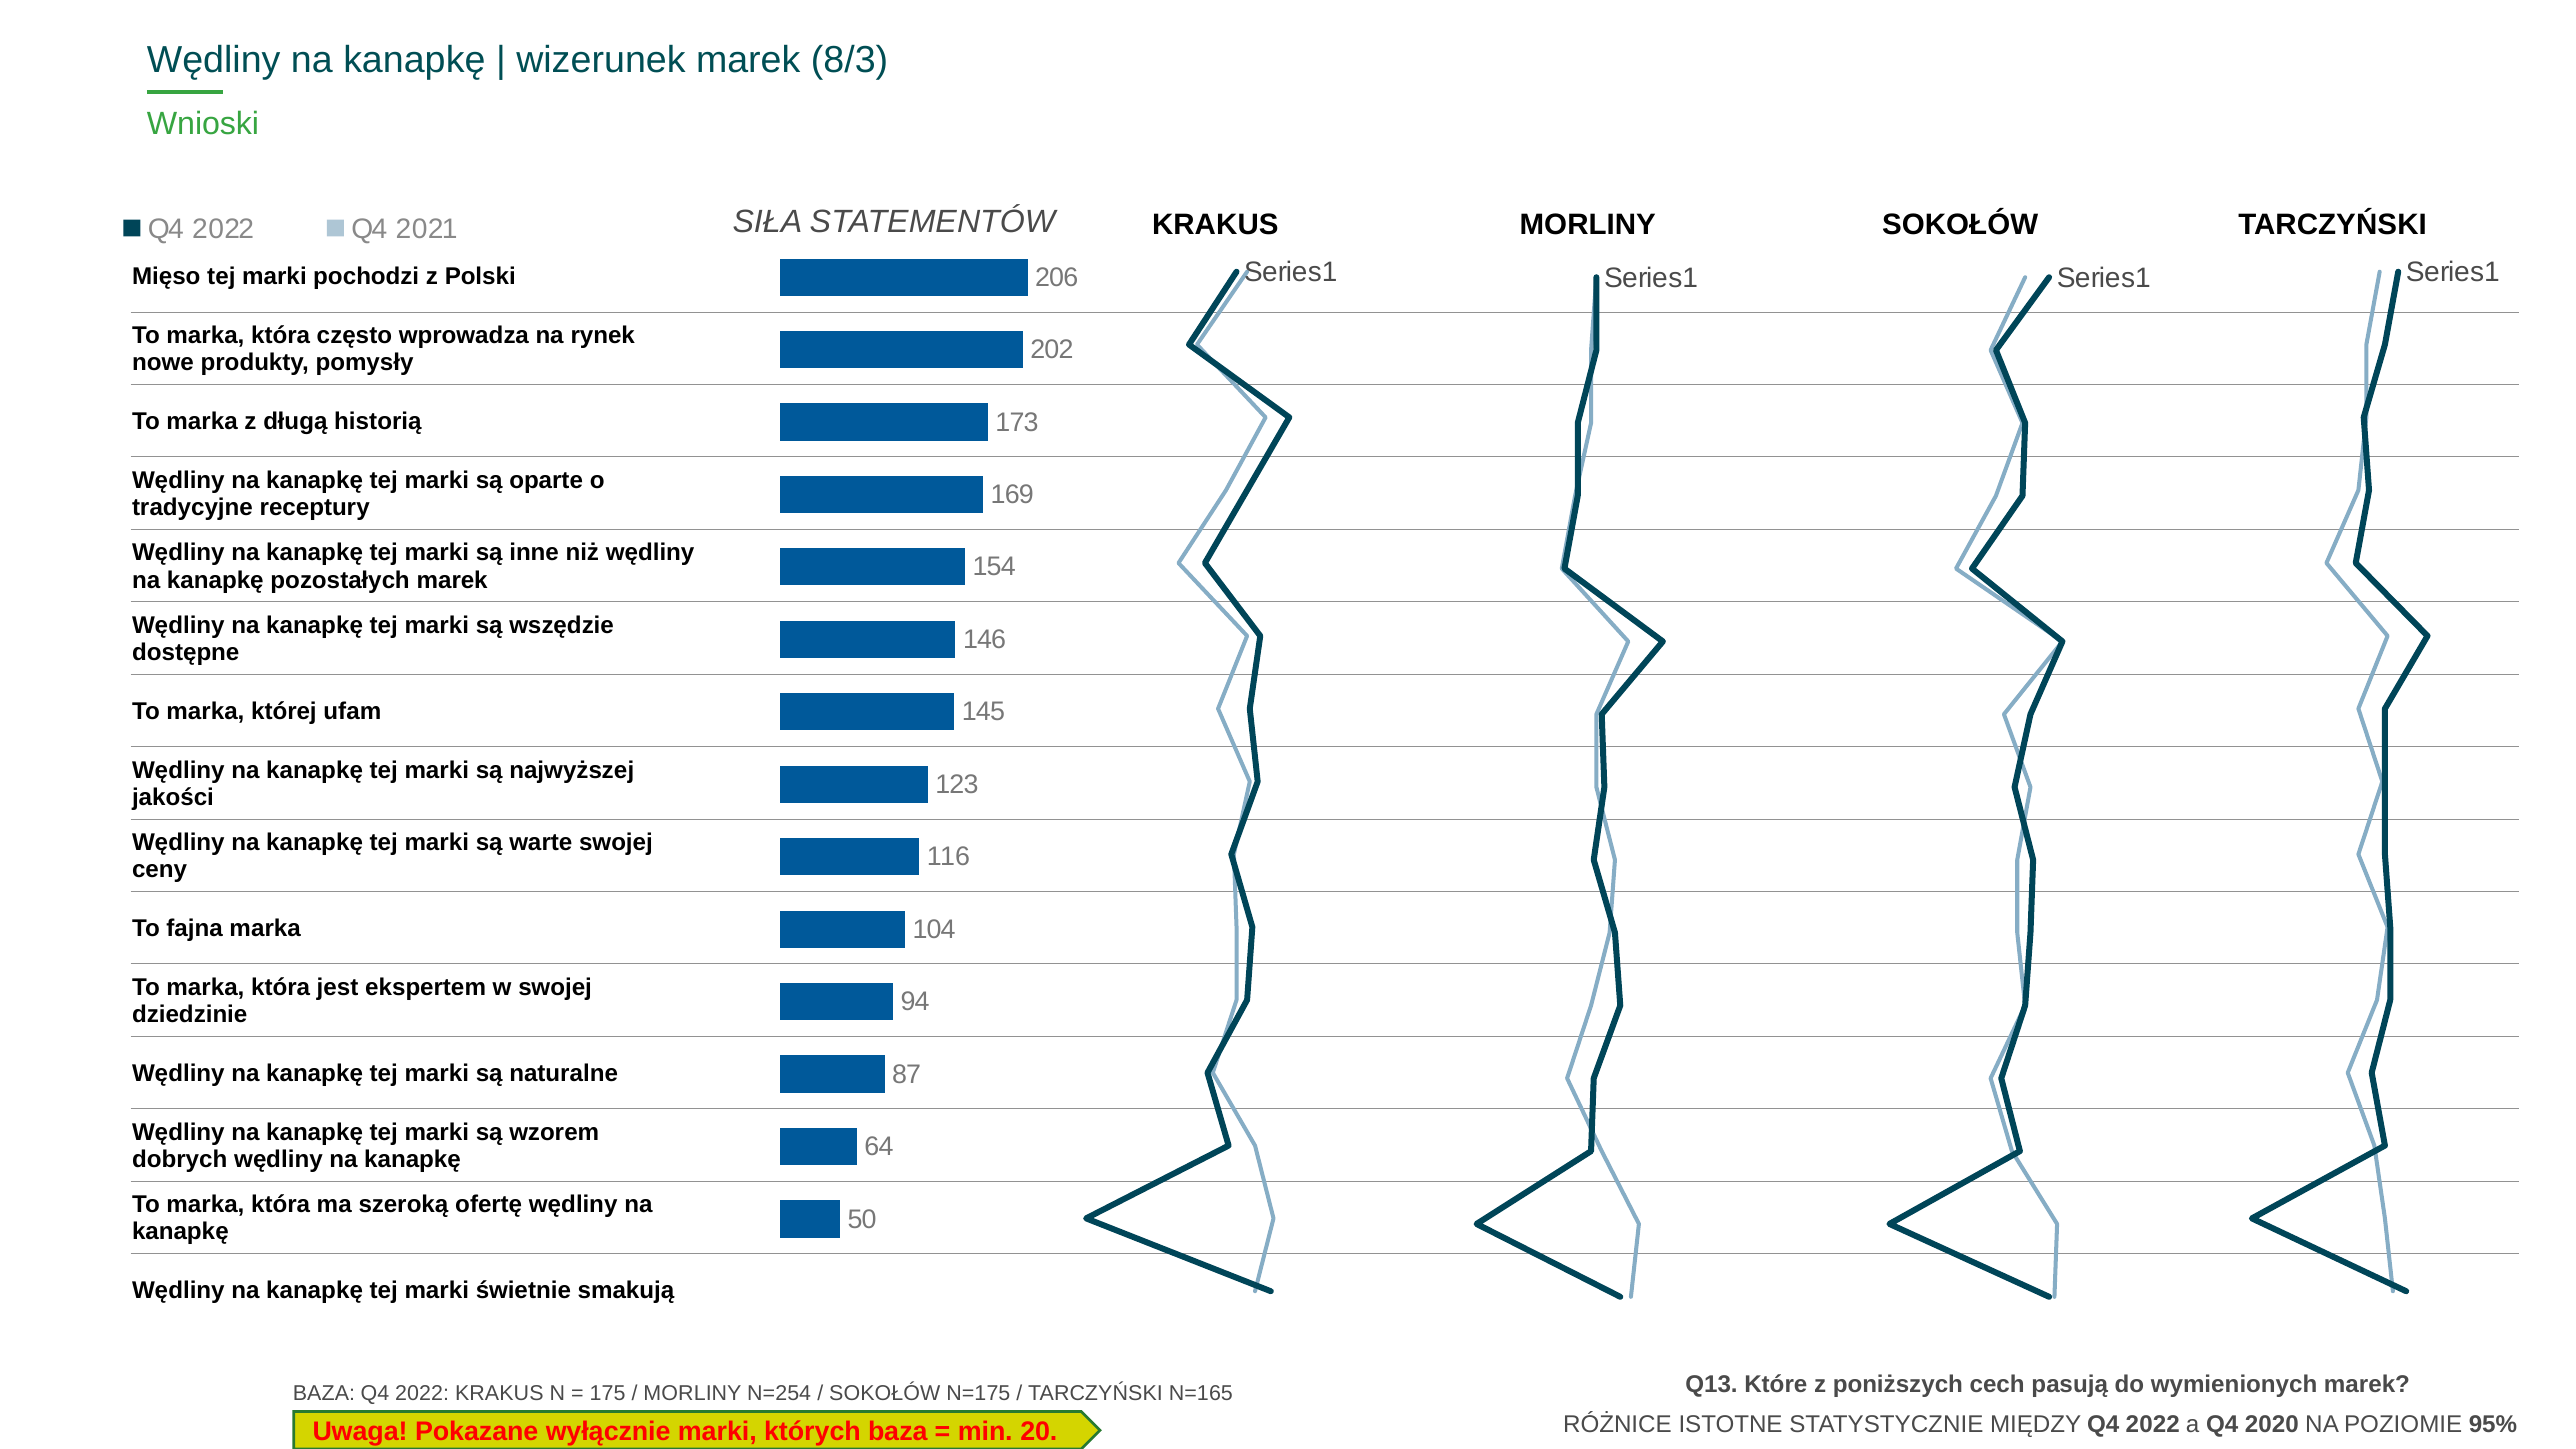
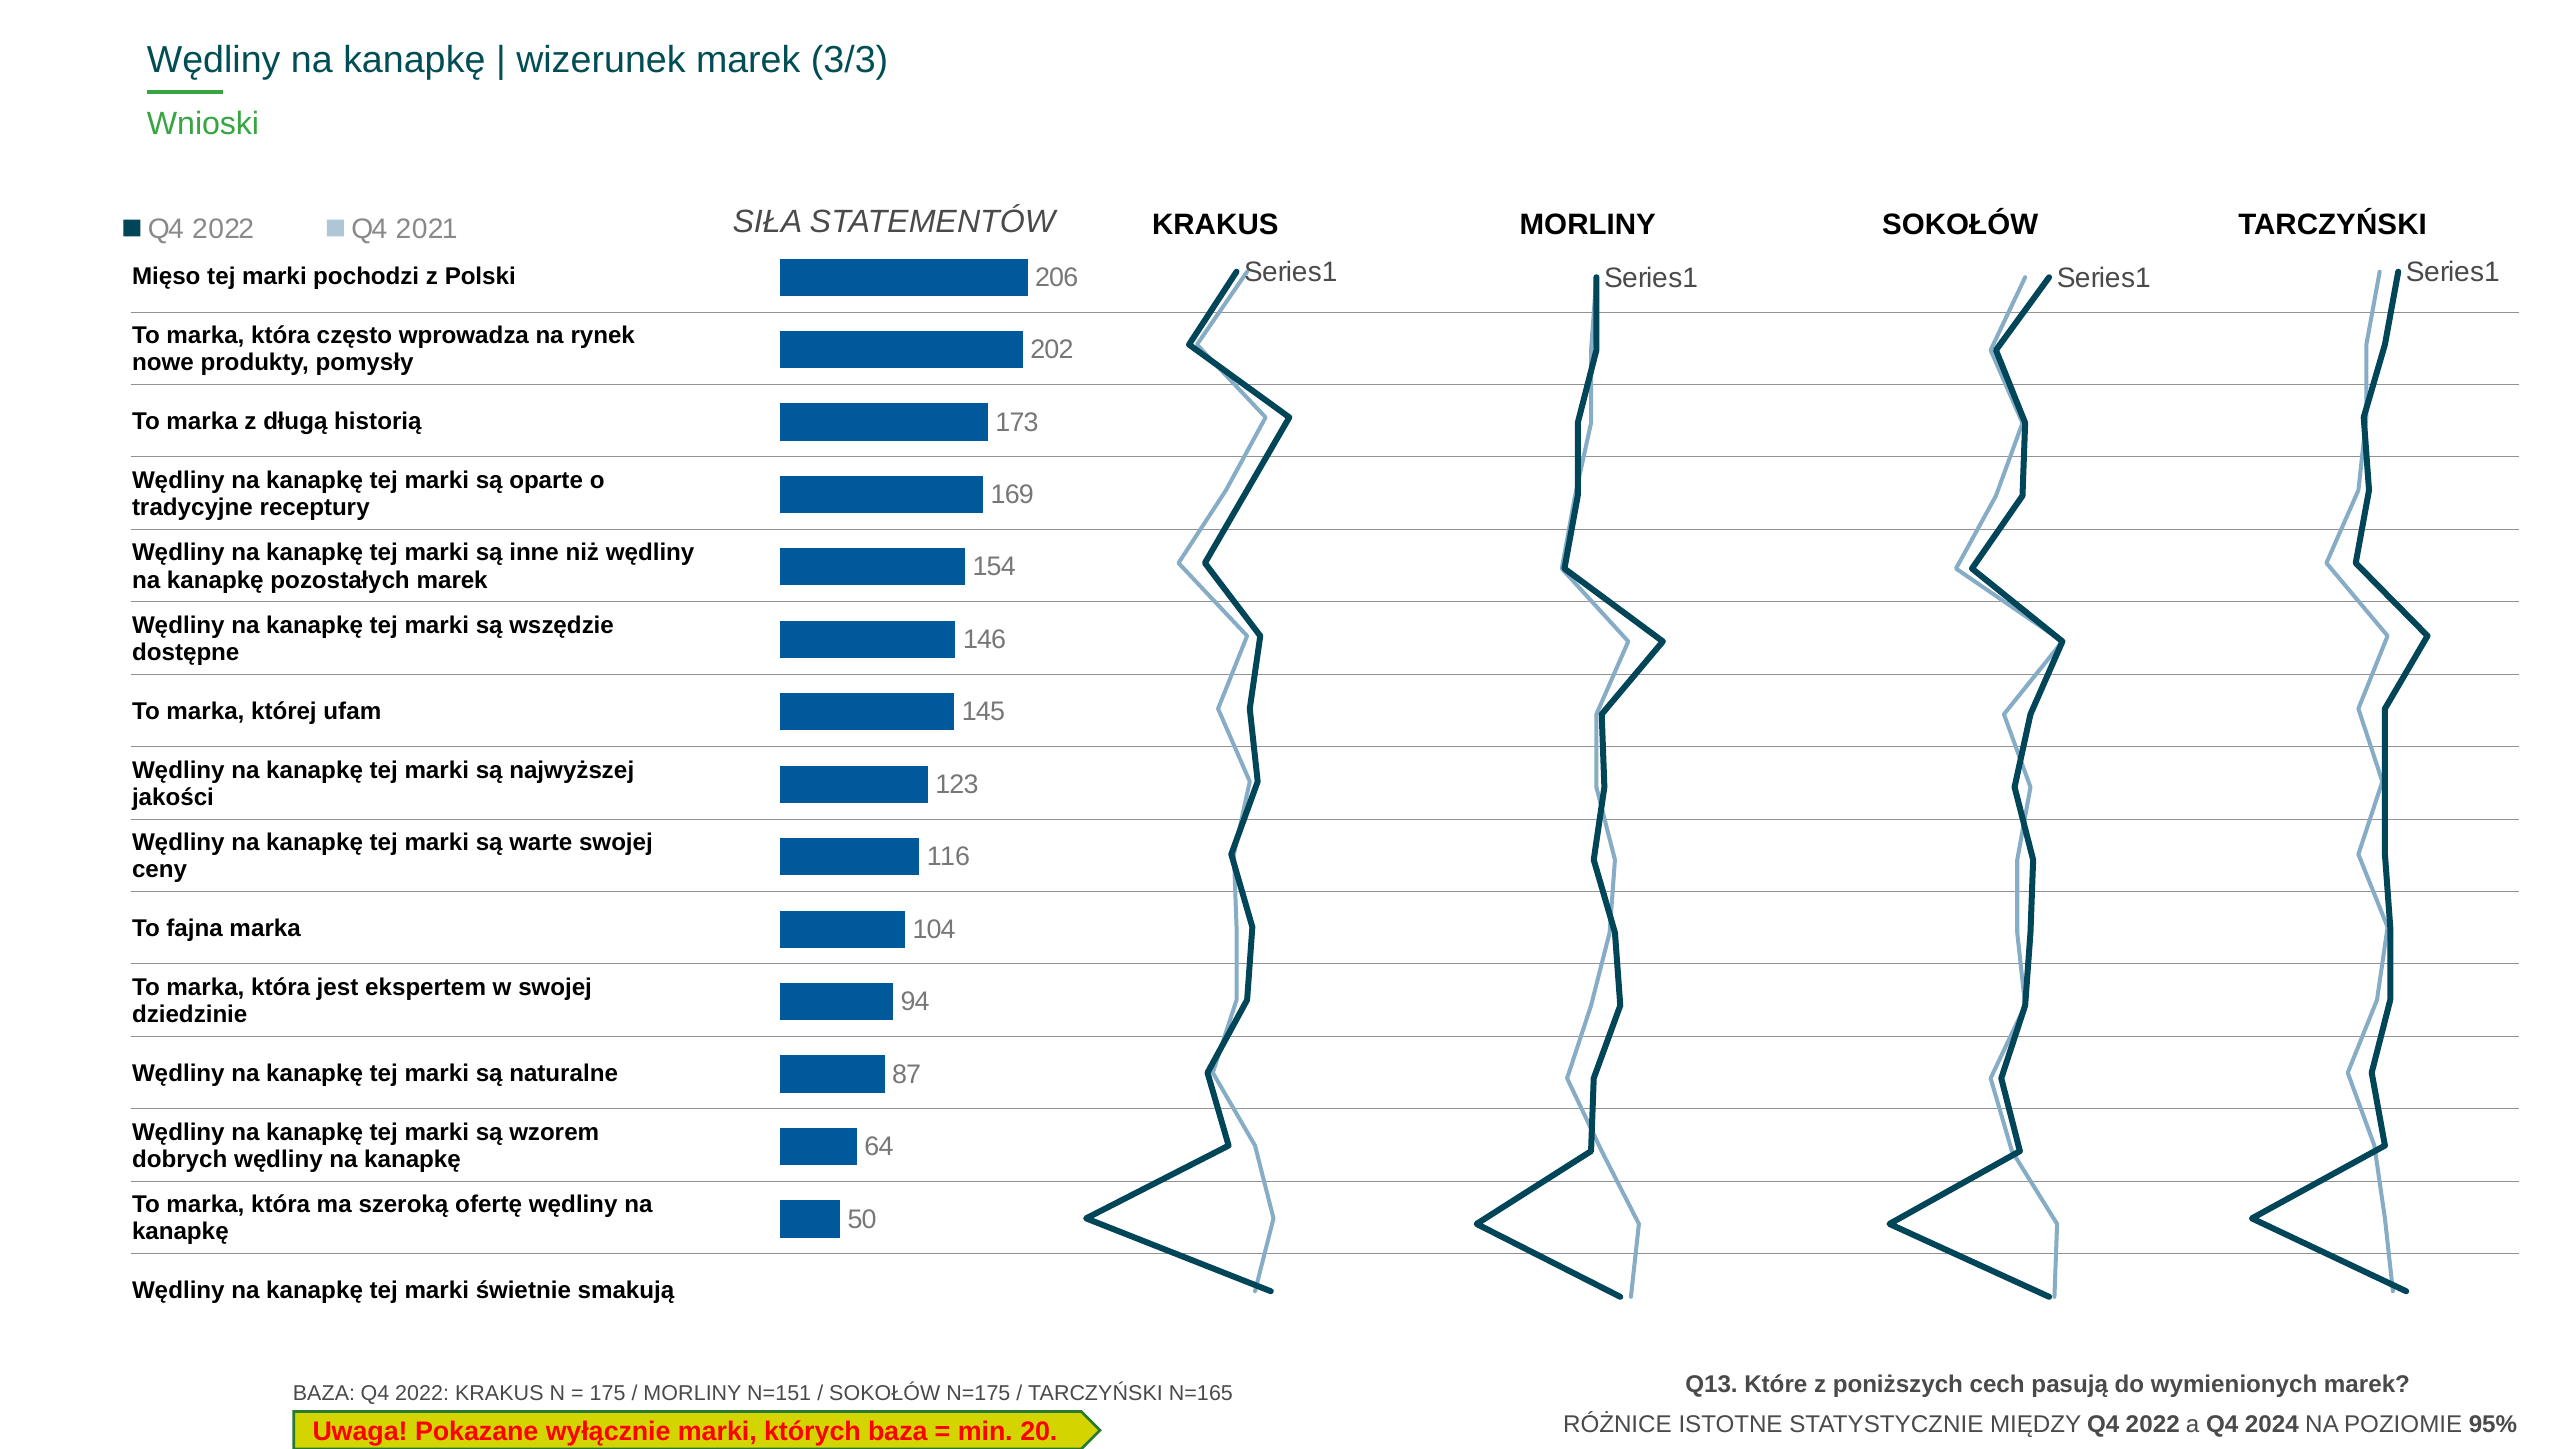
8/3: 8/3 -> 3/3 (850, 60)
N=254: N=254 -> N=151 (779, 1393)
2020: 2020 -> 2024 (2272, 1425)
